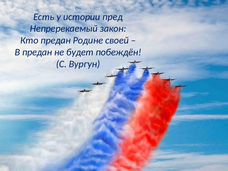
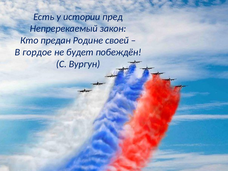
В предан: предан -> гордое (37, 52)
